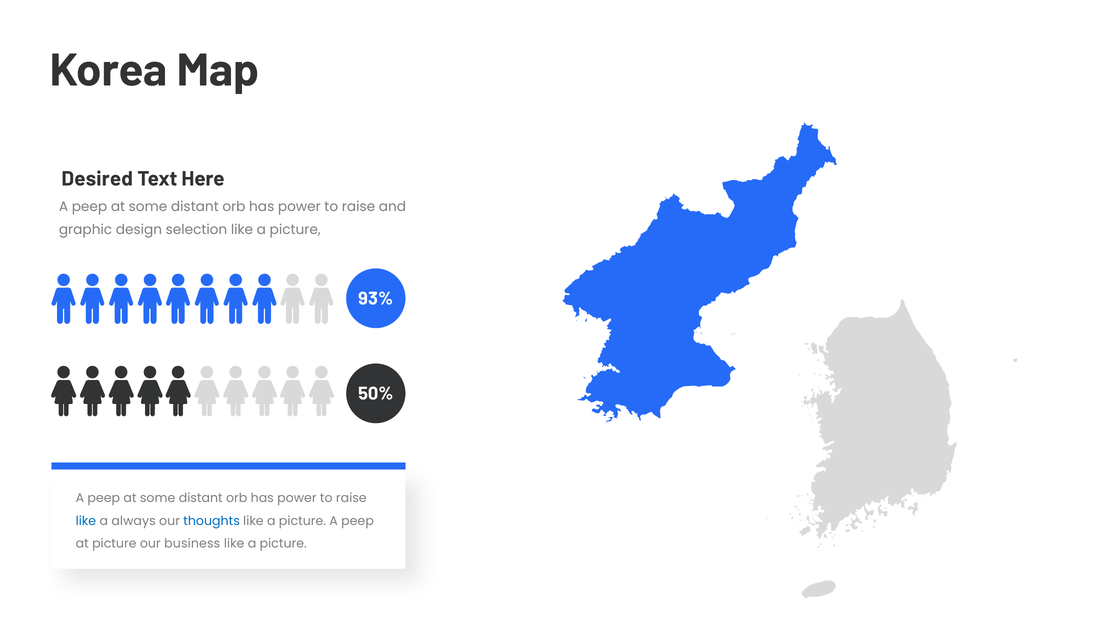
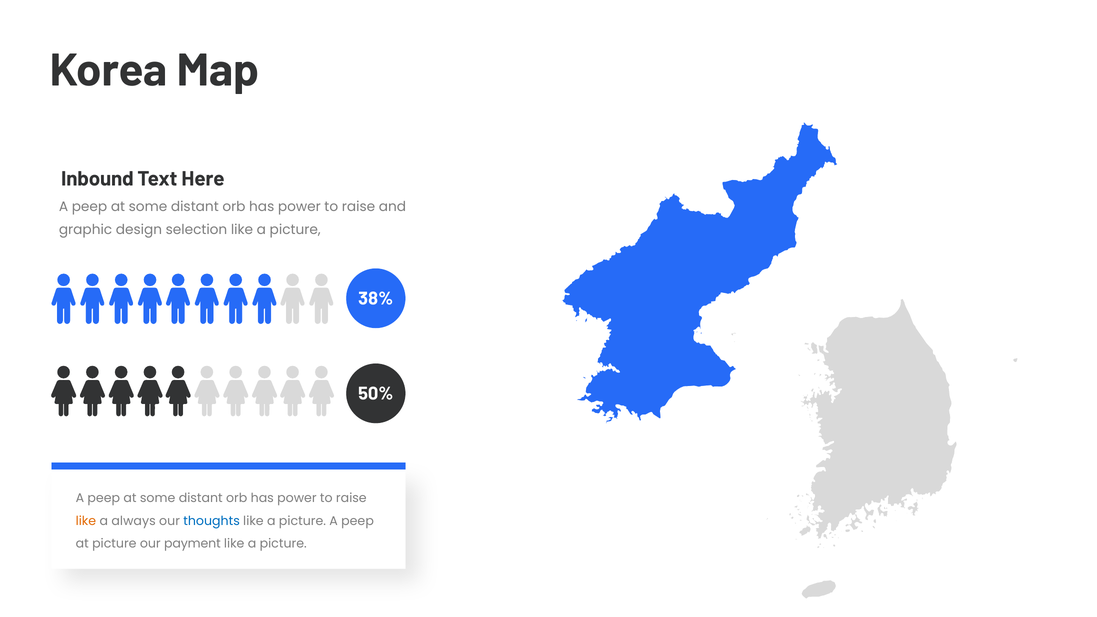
Desired: Desired -> Inbound (97, 179)
93%: 93% -> 38% (376, 299)
like colour: blue -> orange (86, 521)
business: business -> payment (192, 544)
